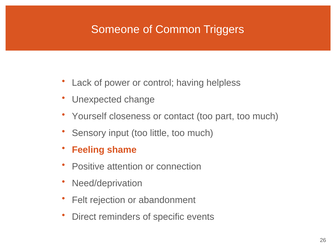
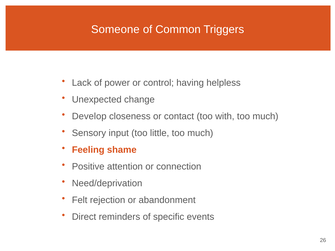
Yourself: Yourself -> Develop (89, 116)
part: part -> with (225, 116)
